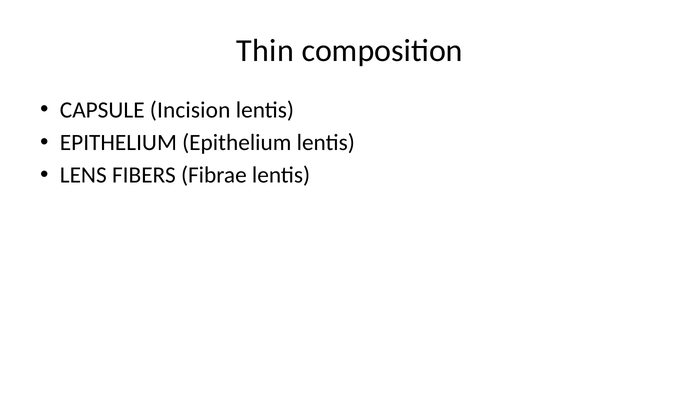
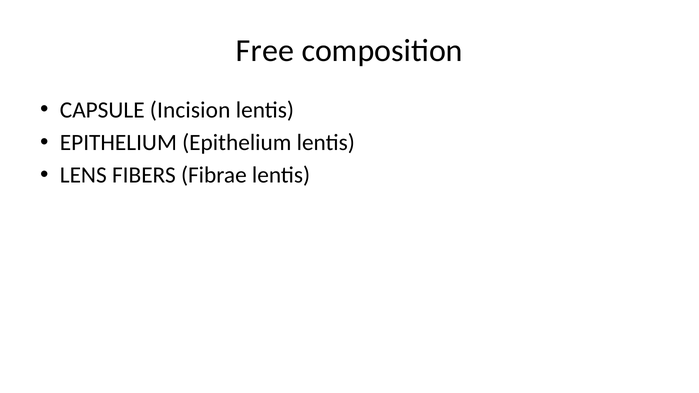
Thin: Thin -> Free (265, 51)
